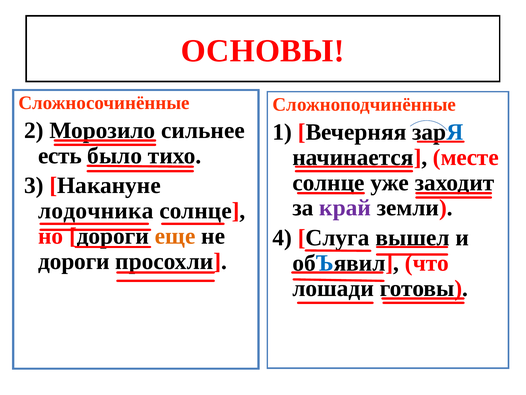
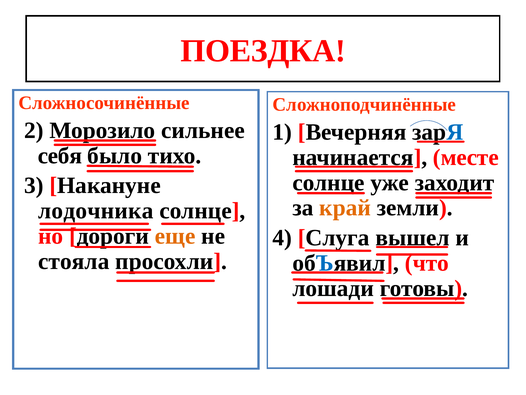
ОСНОВЫ: ОСНОВЫ -> ПОЕЗДКА (263, 51)
есть: есть -> себя (60, 155)
край colour: purple -> orange (345, 208)
дороги: дороги -> стояла (74, 261)
